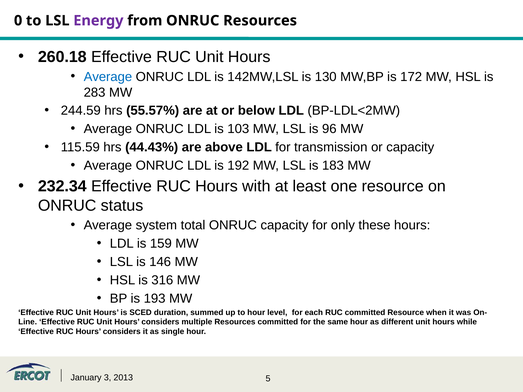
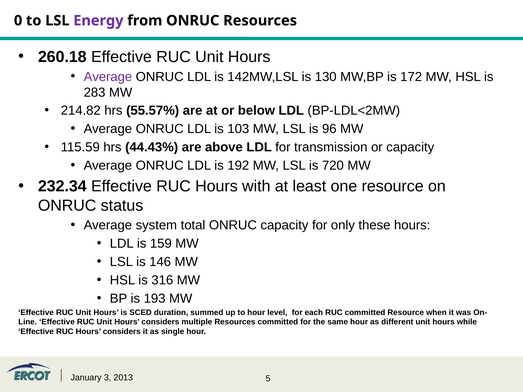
Average colour: blue -> purple (108, 77)
244.59: 244.59 -> 214.82 (81, 111)
183: 183 -> 720 (333, 166)
